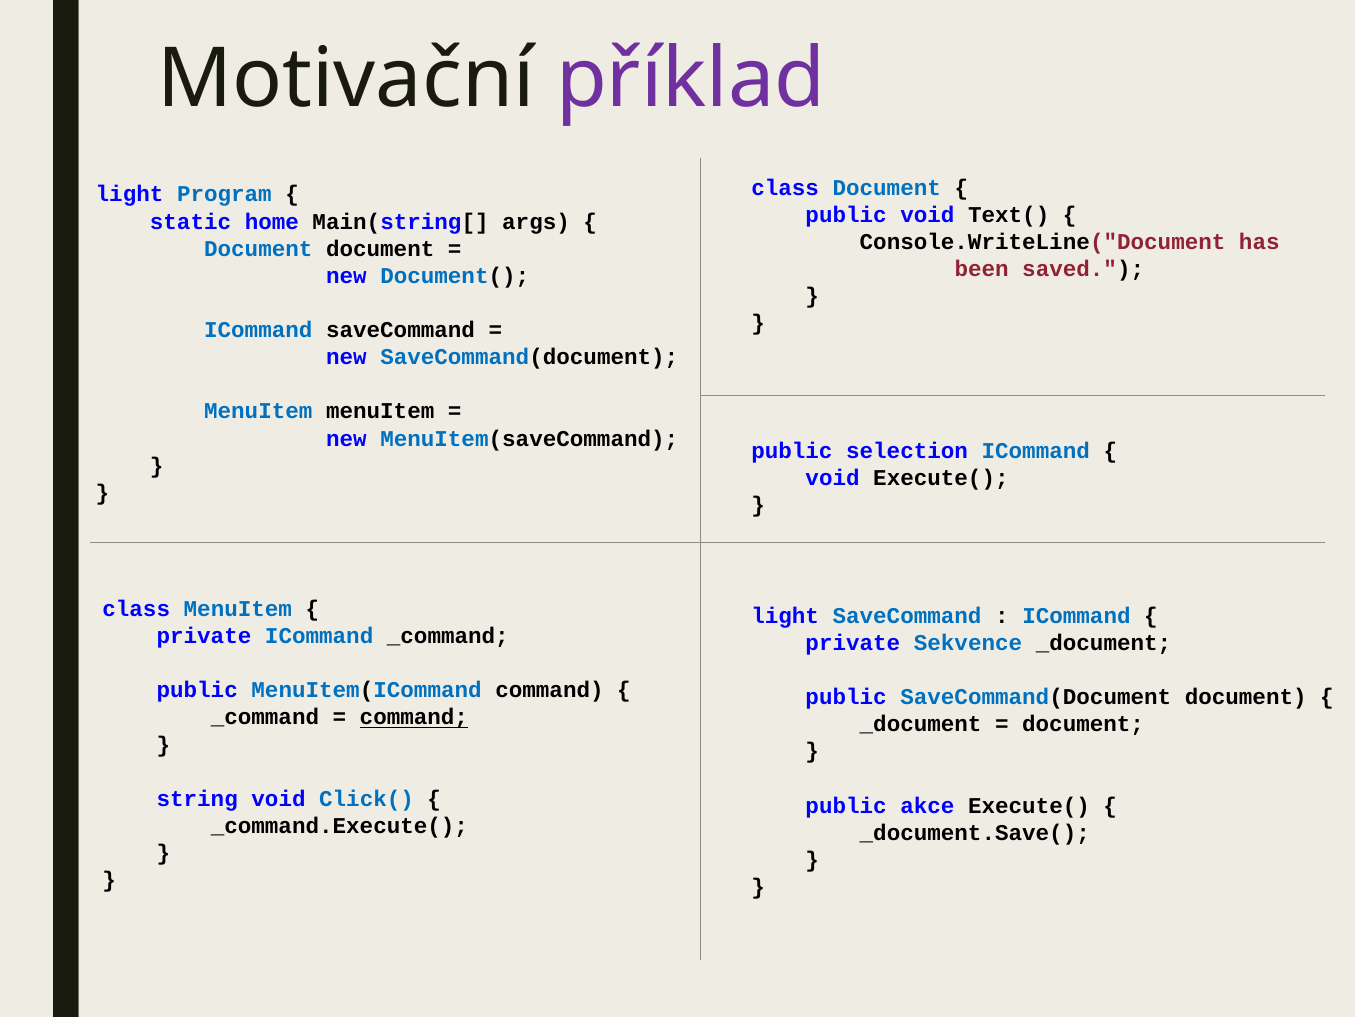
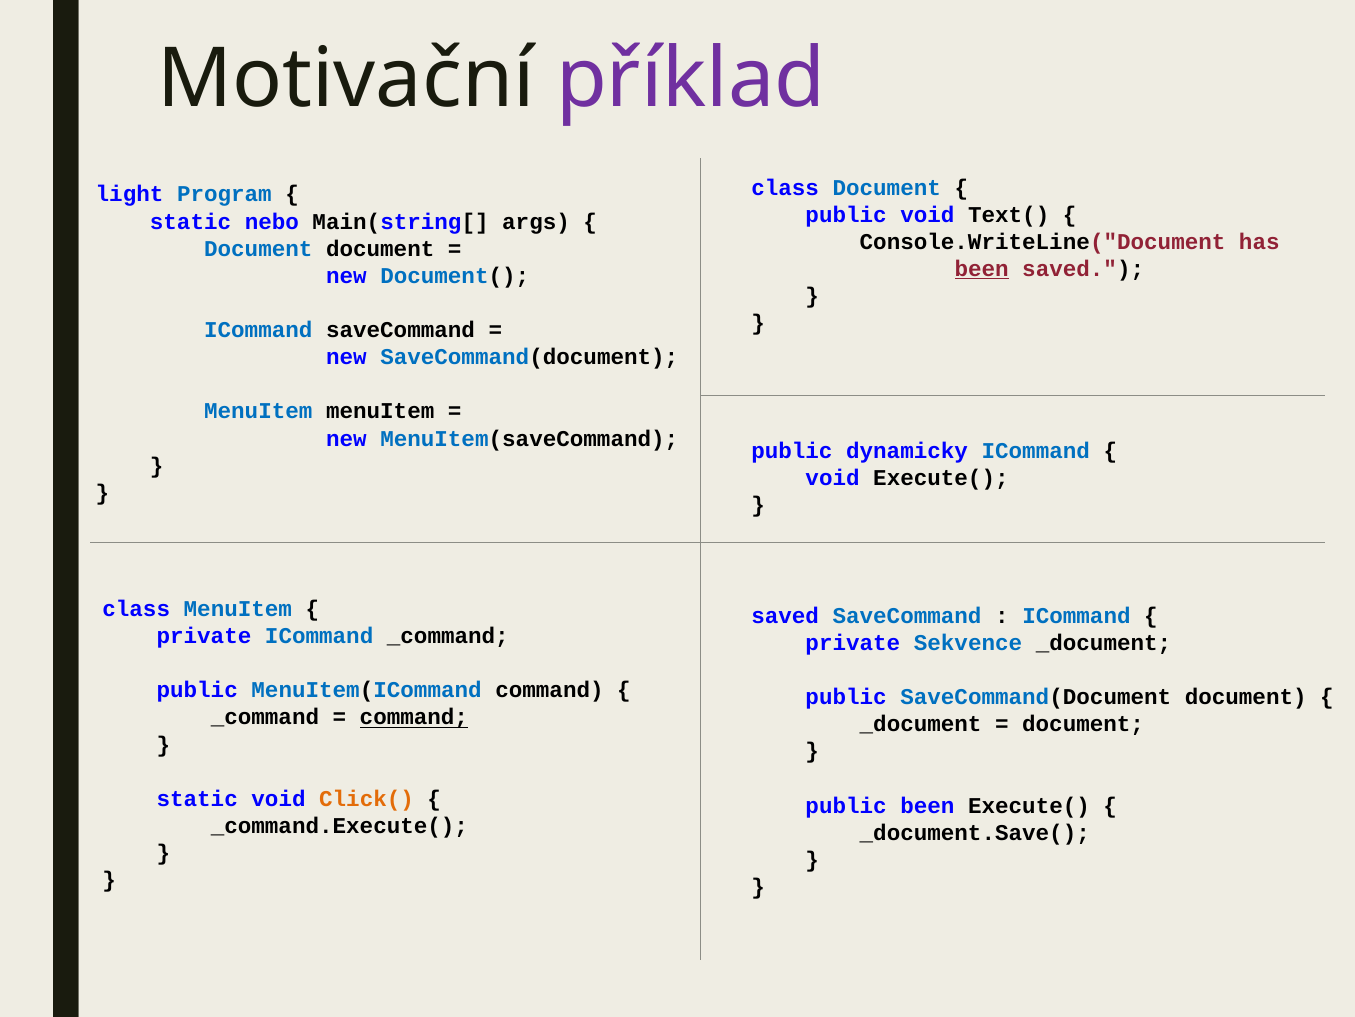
home: home -> nebo (272, 221)
been underline: none -> present (982, 269)
selection: selection -> dynamicky (907, 451)
light: light -> saved (785, 615)
string: string -> static (197, 798)
Click( colour: blue -> orange (367, 798)
public akce: akce -> been (927, 805)
